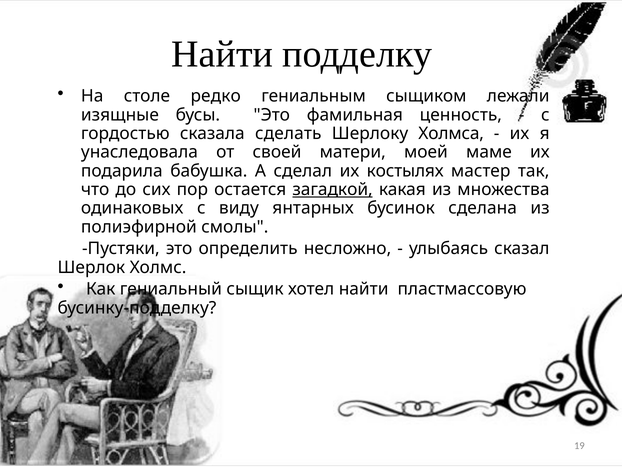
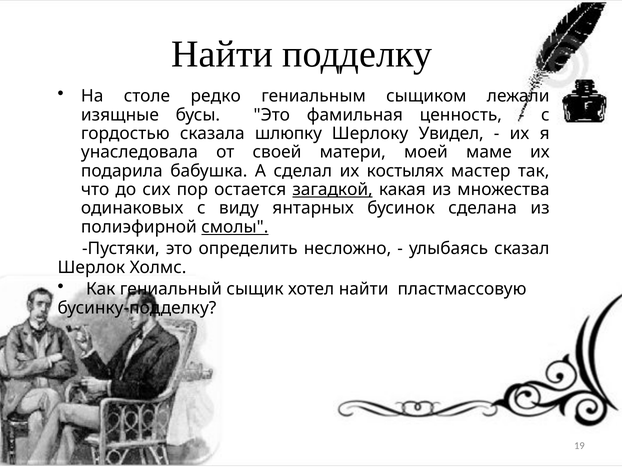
сделать: сделать -> шлюпку (288, 133)
Холмса: Холмса -> Увидел (451, 133)
смолы underline: none -> present (235, 227)
